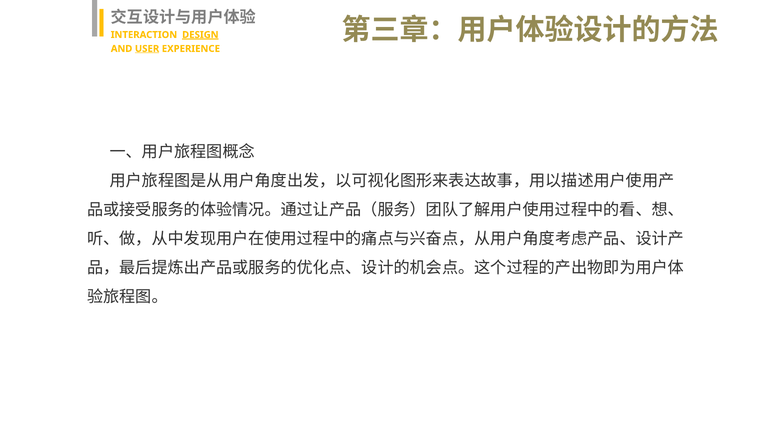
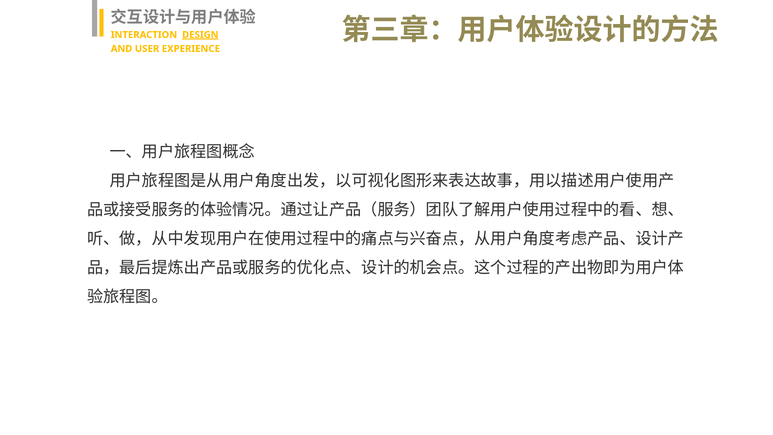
USER underline: present -> none (147, 49)
